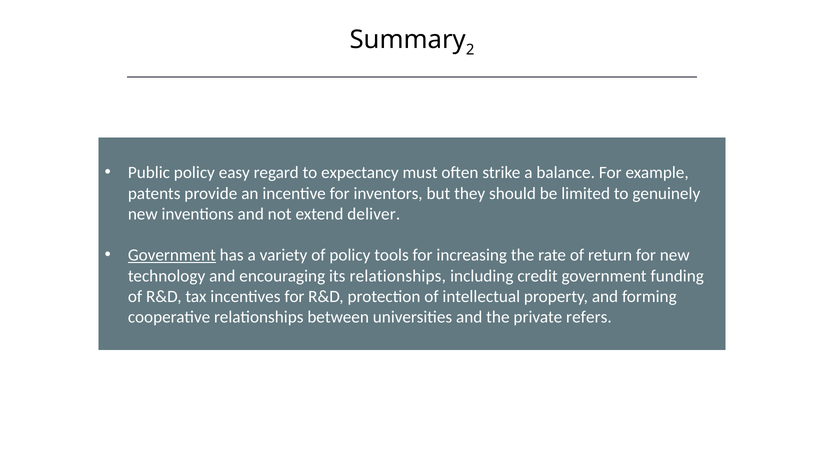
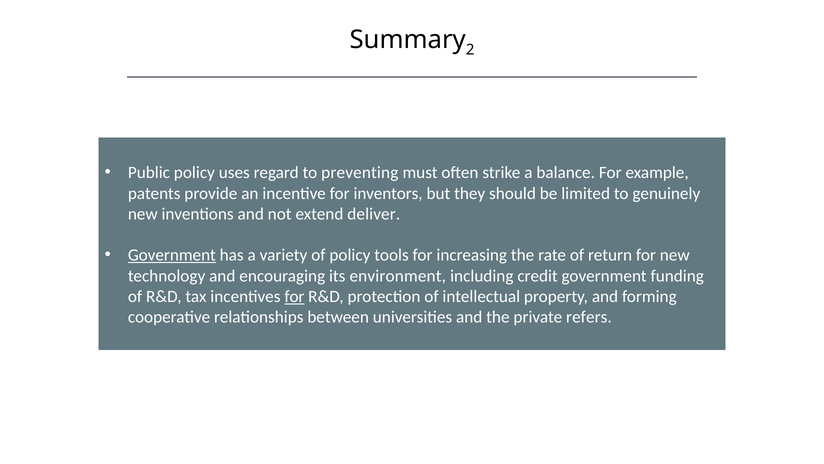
easy: easy -> uses (234, 173)
expectancy: expectancy -> preventing (360, 173)
its relationships: relationships -> environment (398, 276)
for underline: none -> present (294, 296)
